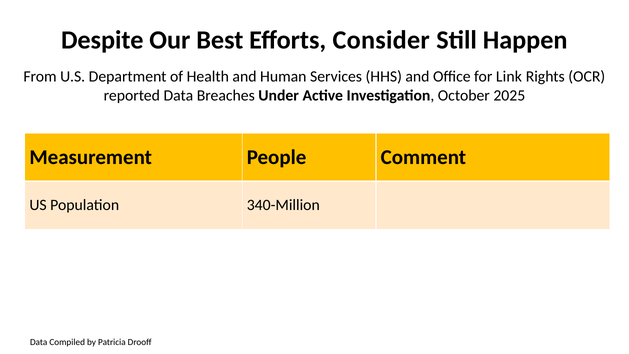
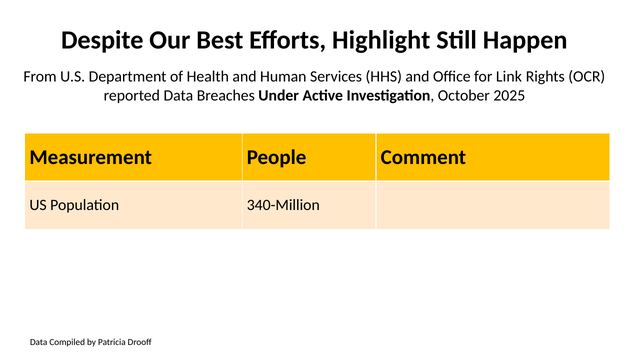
Consider: Consider -> Highlight (381, 40)
